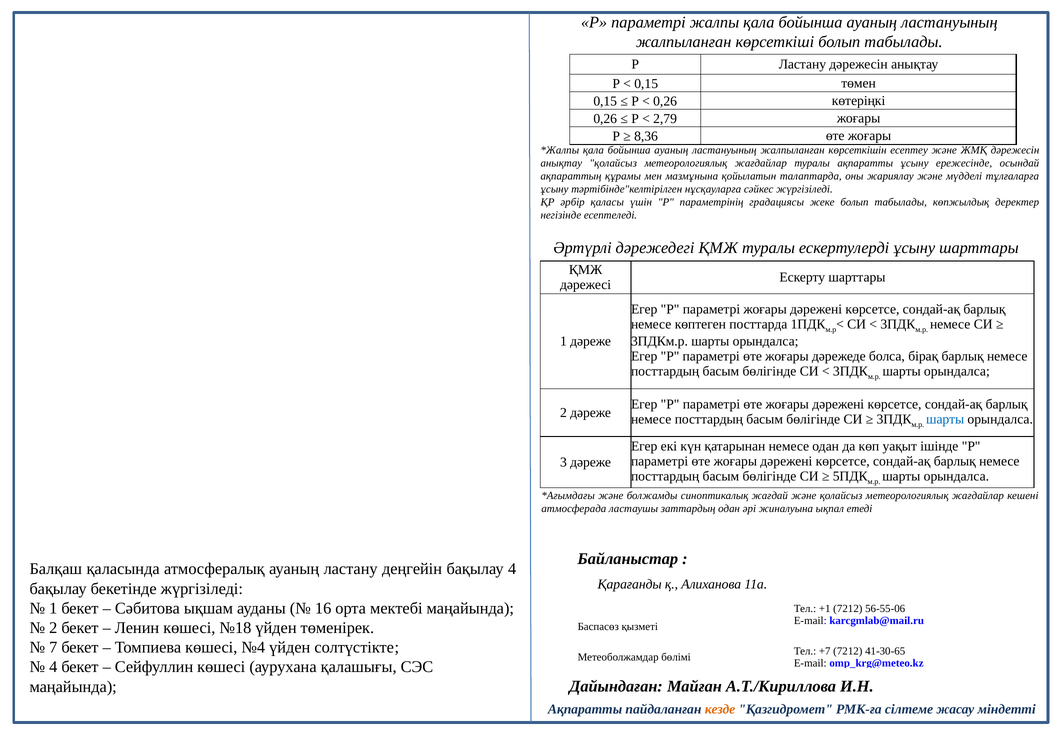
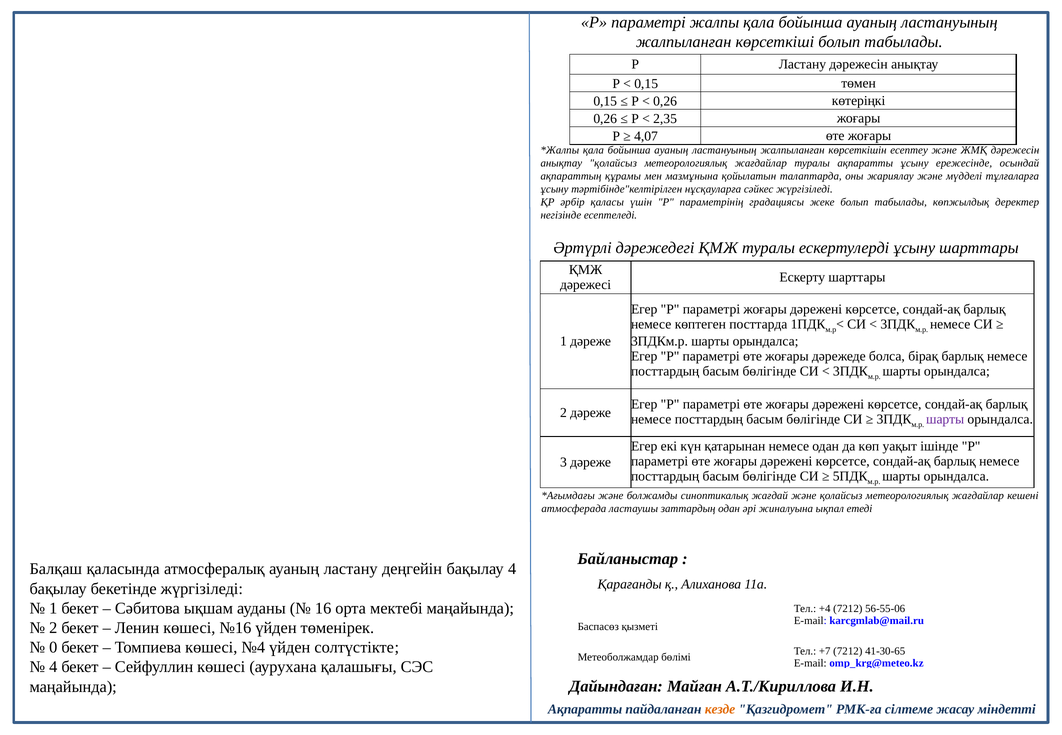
2,79: 2,79 -> 2,35 (665, 119)
8,36: 8,36 -> 4,07 (646, 136)
шарты colour: blue -> purple (945, 419)
+1: +1 -> +4 (825, 609)
№18: №18 -> №16 (235, 628)
7: 7 -> 0 (53, 648)
